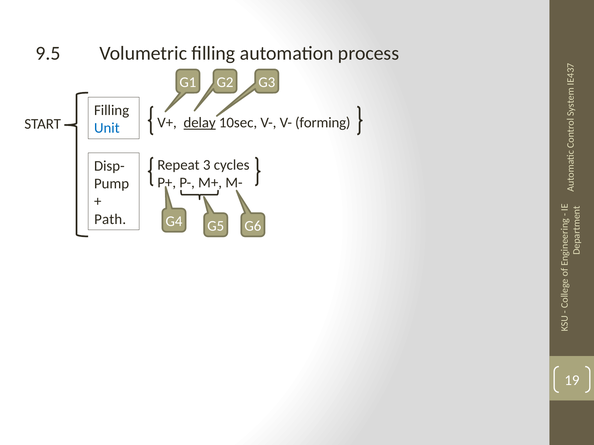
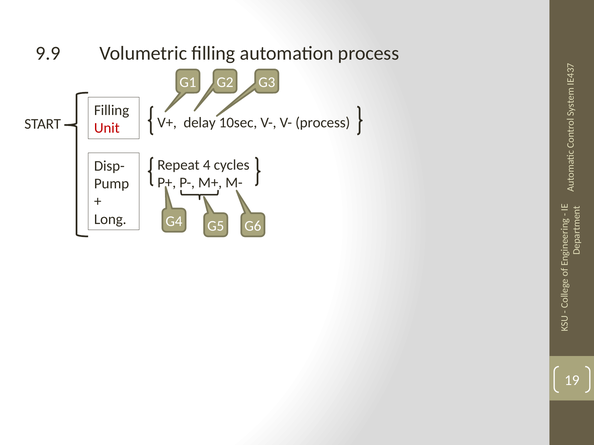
9.5: 9.5 -> 9.9 (48, 53)
Unit colour: blue -> red (107, 128)
delay underline: present -> none (200, 123)
V- forming: forming -> process (323, 123)
Repeat 3: 3 -> 4 (207, 165)
Path: Path -> Long (110, 219)
